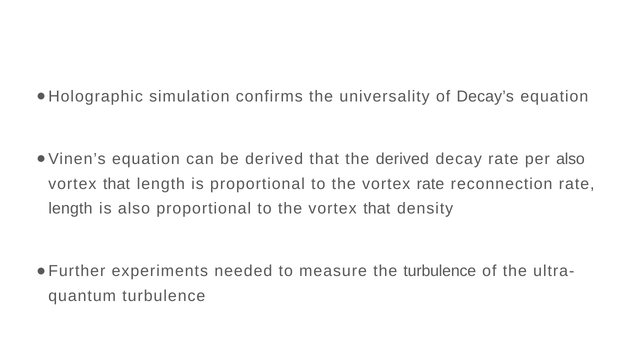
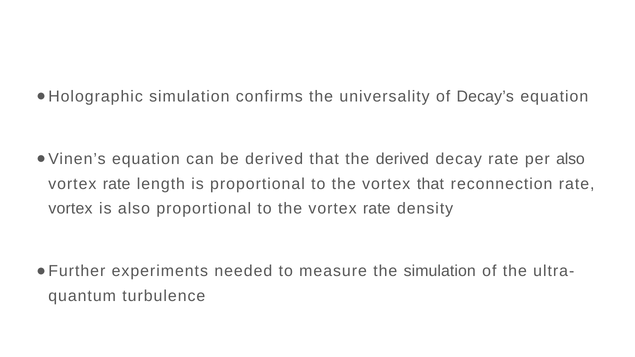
that: that -> rate (117, 184)
vortex rate: rate -> that (430, 184)
length: length -> vortex (70, 209)
the vortex that: that -> rate (377, 209)
the turbulence: turbulence -> simulation (440, 271)
